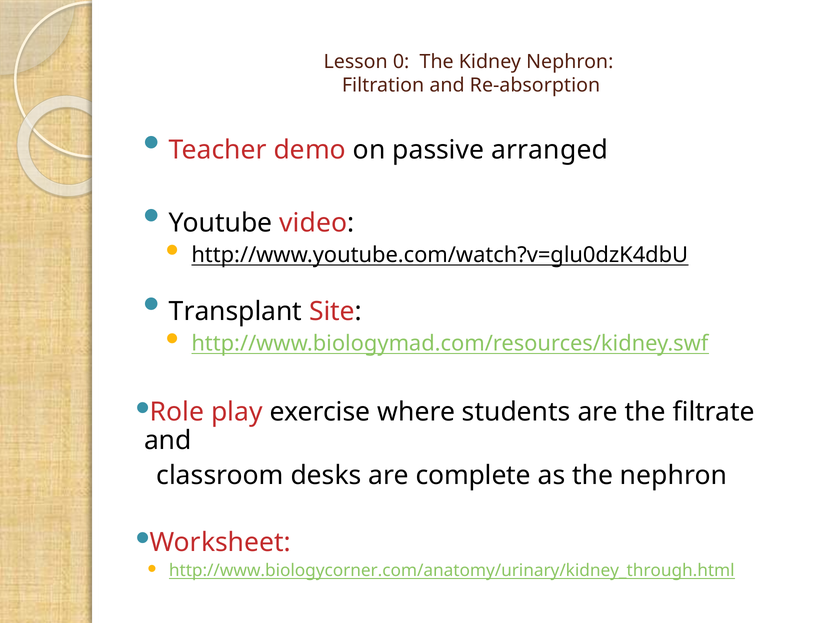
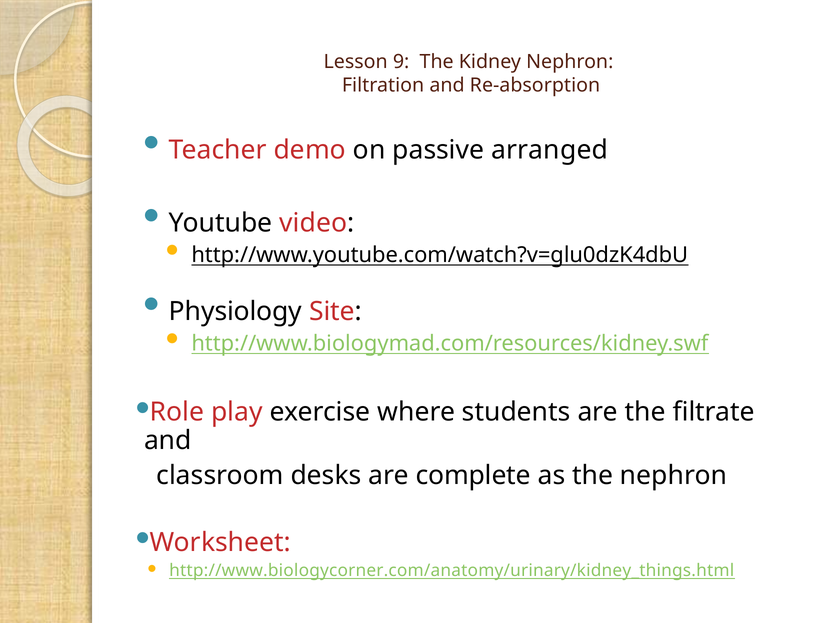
0: 0 -> 9 (401, 62)
Transplant: Transplant -> Physiology (236, 312)
http://www.biologycorner.com/anatomy/urinary/kidney_through.html: http://www.biologycorner.com/anatomy/urinary/kidney_through.html -> http://www.biologycorner.com/anatomy/urinary/kidney_things.html (452, 571)
